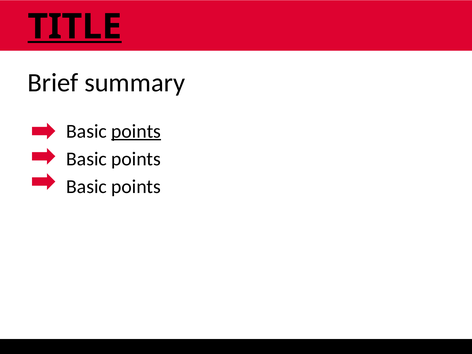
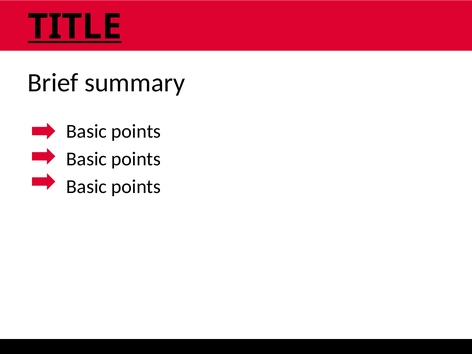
points underline: present -> none (136, 131)
